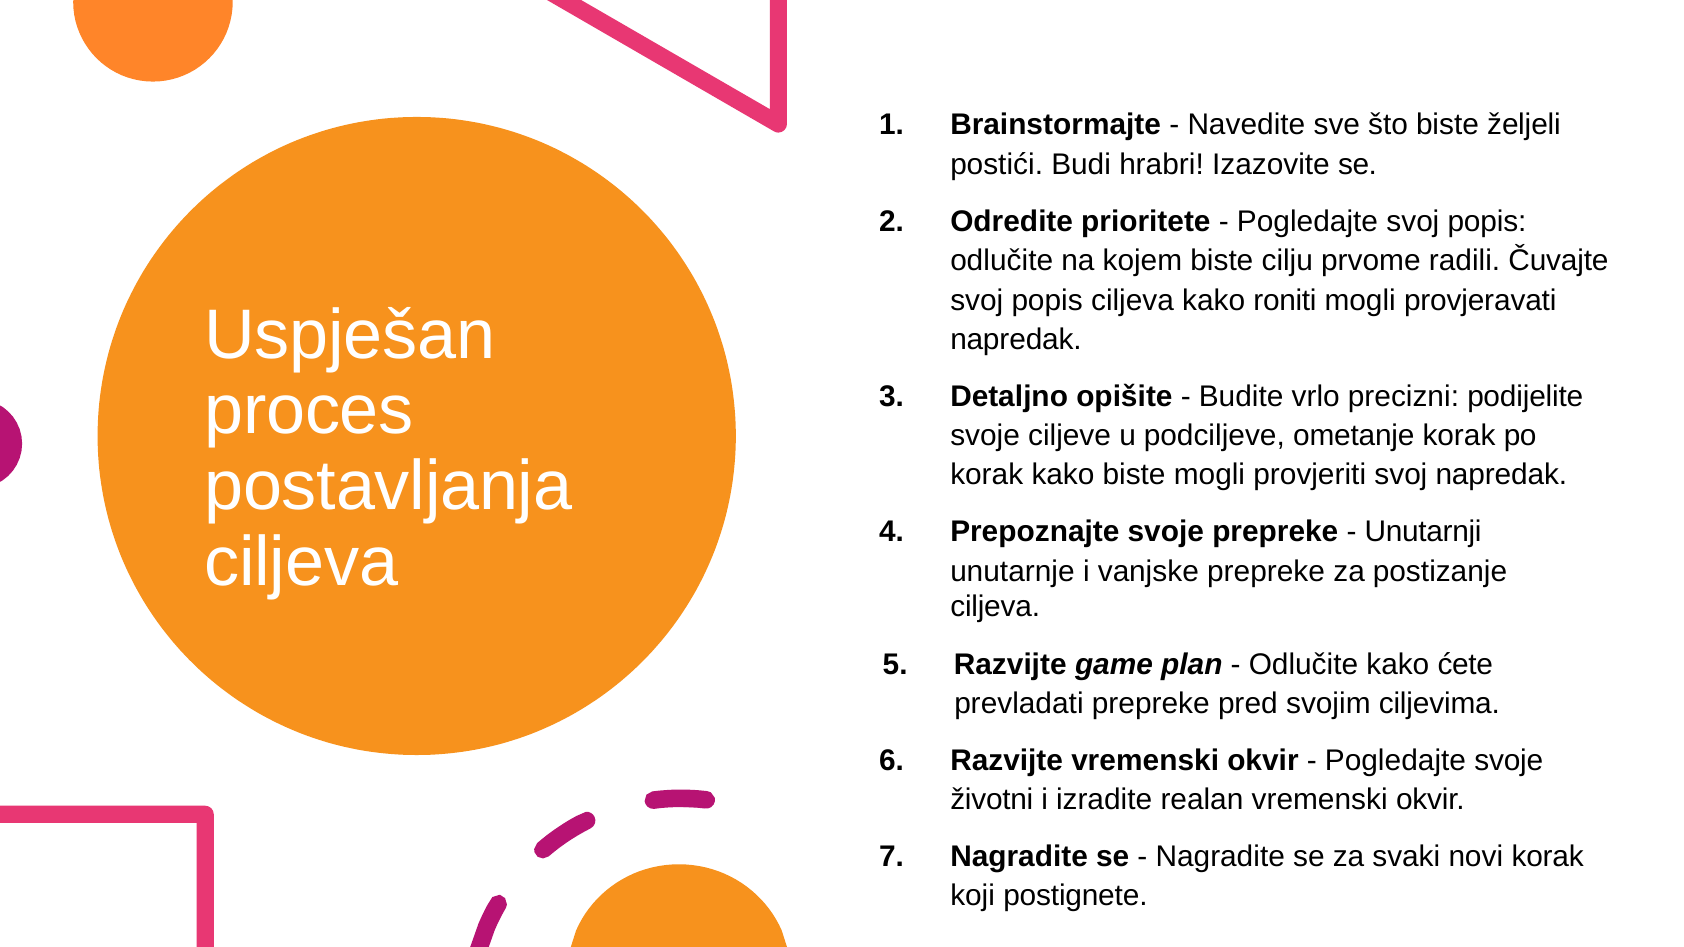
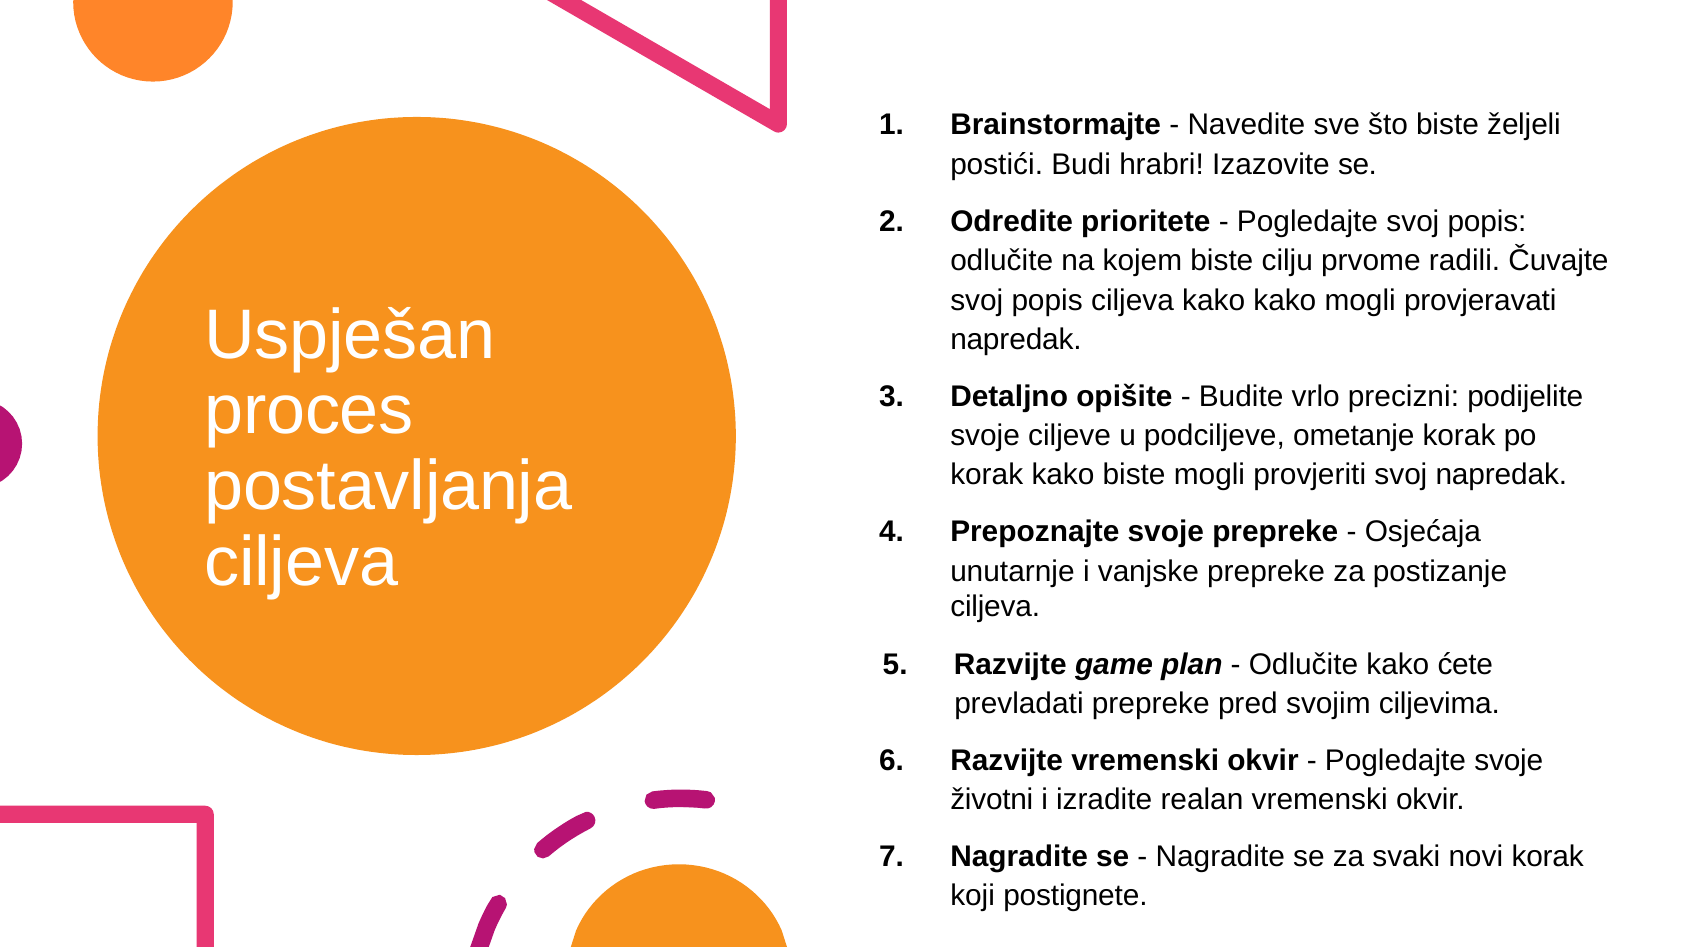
kako roniti: roniti -> kako (1285, 300)
Unutarnji: Unutarnji -> Osjećaja (1423, 532)
